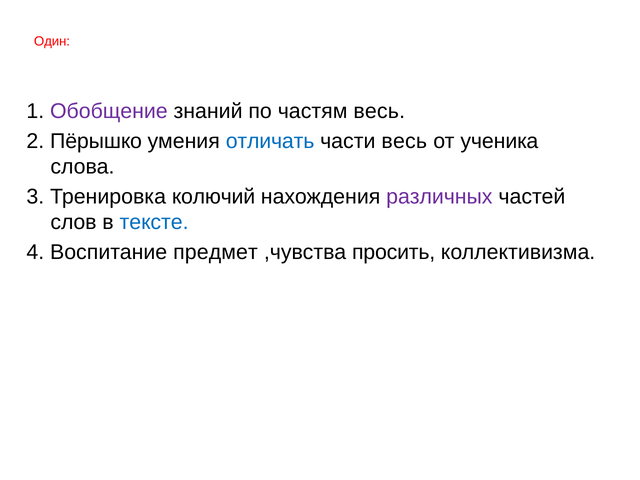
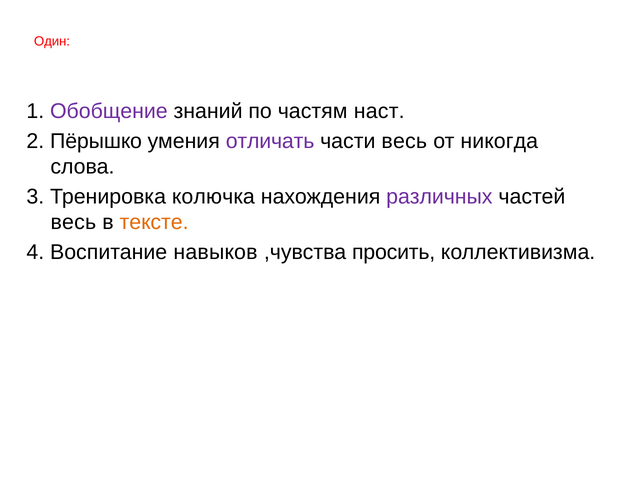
частям весь: весь -> наст (379, 111)
отличать colour: blue -> purple (270, 141)
ученика: ученика -> никогда (499, 141)
колючий: колючий -> колючка (213, 197)
слов: слов -> весь (73, 222)
тексте colour: blue -> orange (154, 222)
предмет: предмет -> навыков (215, 252)
